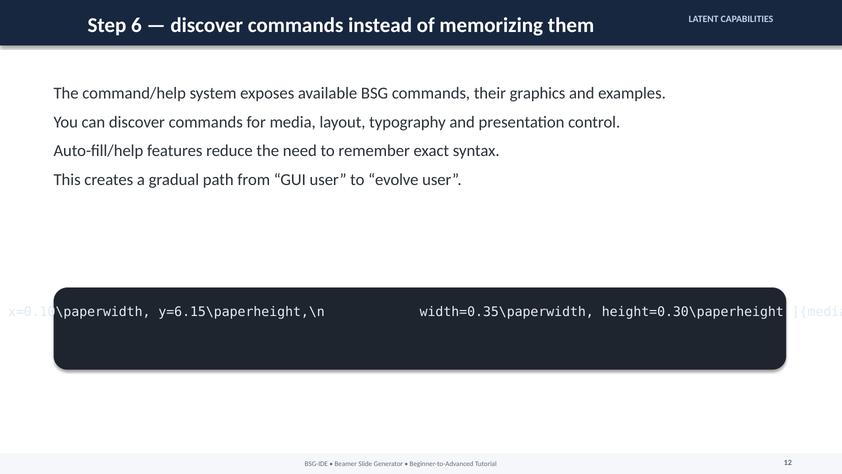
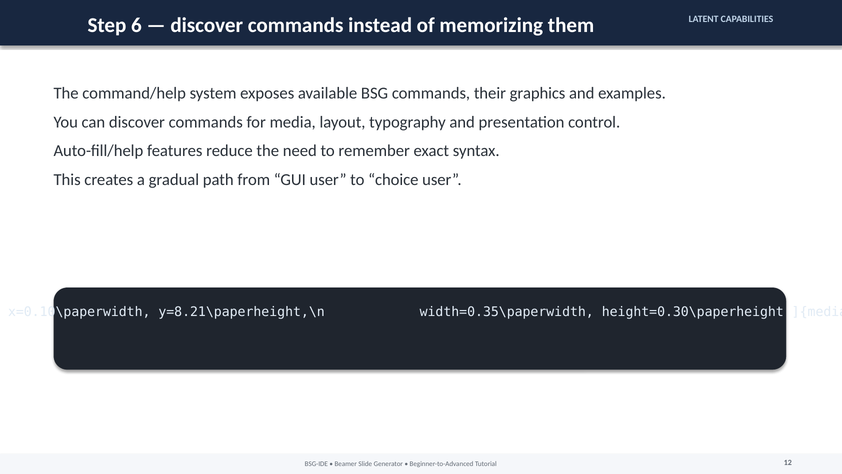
evolve: evolve -> choice (393, 180)
y=6.15\paperheight,\n: y=6.15\paperheight,\n -> y=8.21\paperheight,\n (242, 312)
